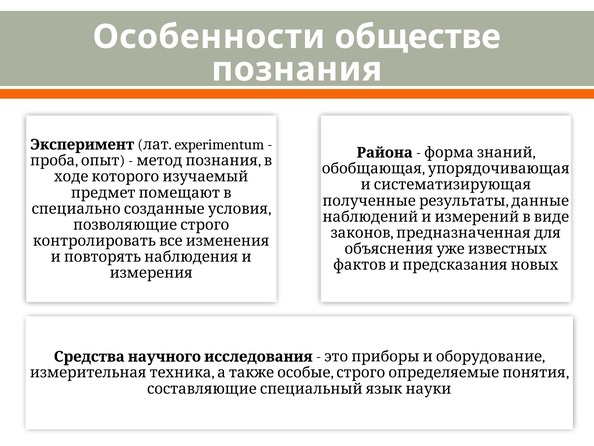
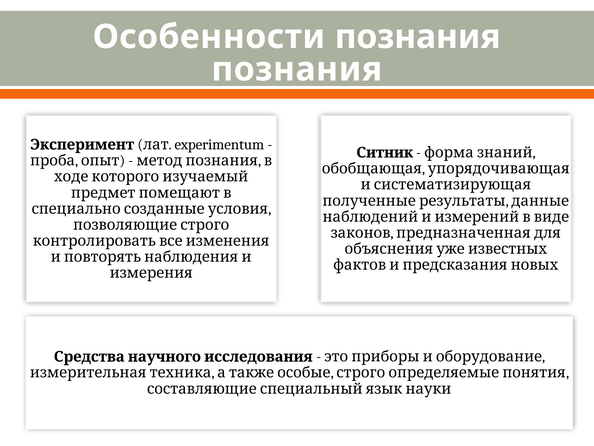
Особенности обществе: обществе -> познания (418, 37)
Района: Района -> Ситник (385, 152)
